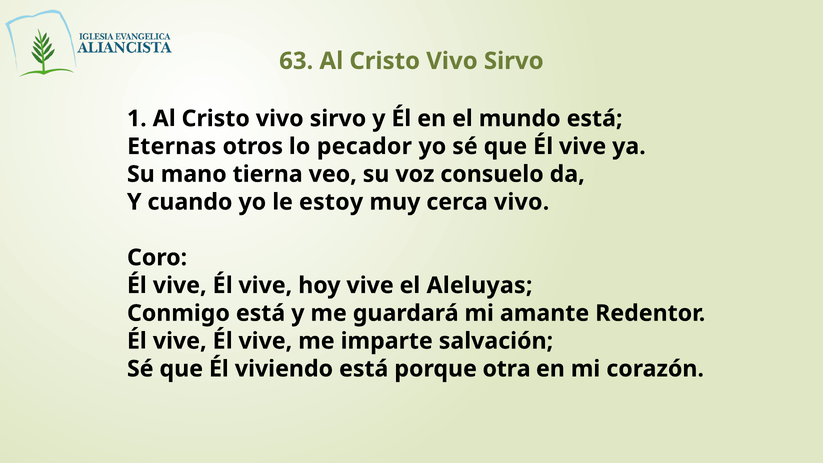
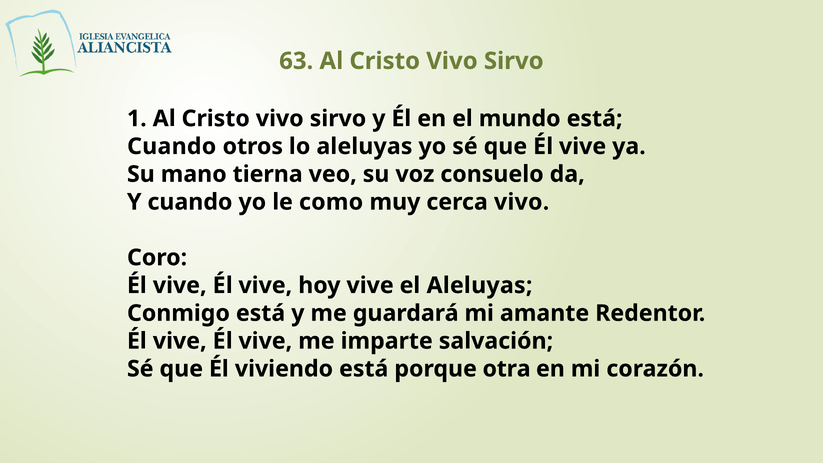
Eternas: Eternas -> Cuando (172, 146)
lo pecador: pecador -> aleluyas (364, 146)
estoy: estoy -> como (331, 202)
